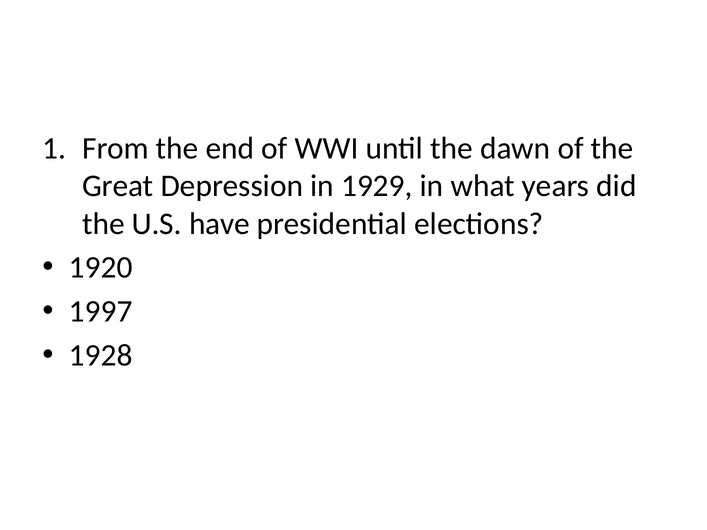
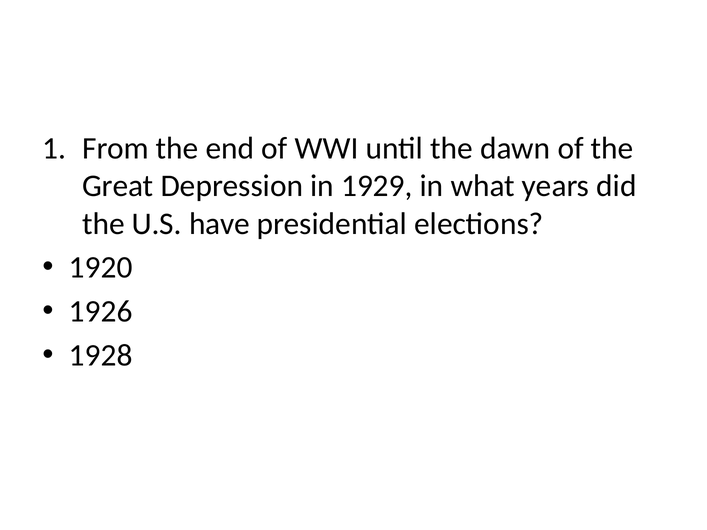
1997: 1997 -> 1926 (101, 312)
